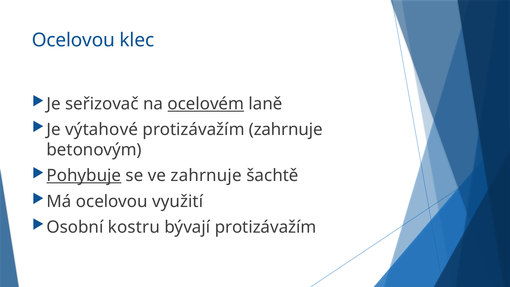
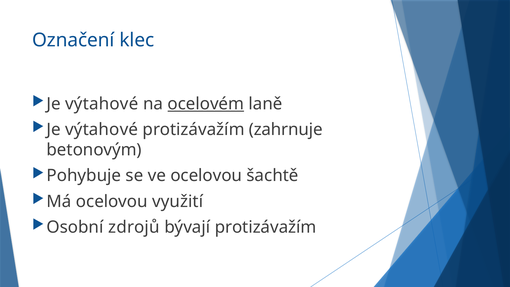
Ocelovou: Ocelovou -> Označení (73, 40)
seřizovač: seřizovač -> výtahové (102, 104)
Pohybuje underline: present -> none (84, 176)
ve zahrnuje: zahrnuje -> ocelovou (206, 176)
kostru: kostru -> zdrojů (134, 227)
